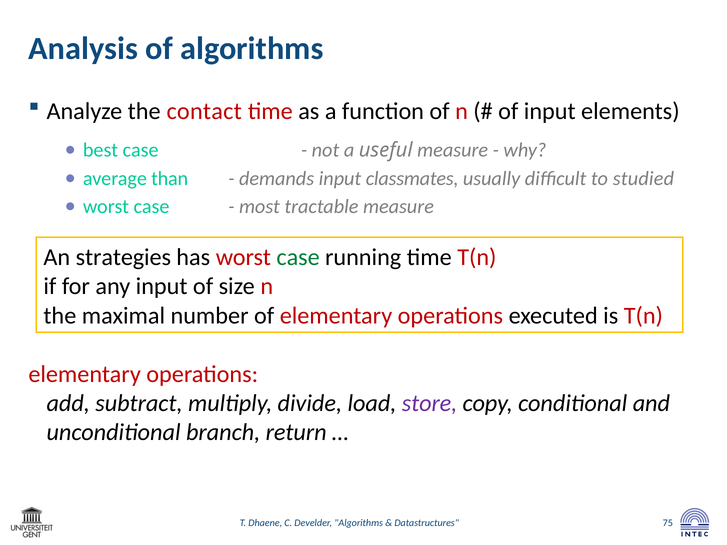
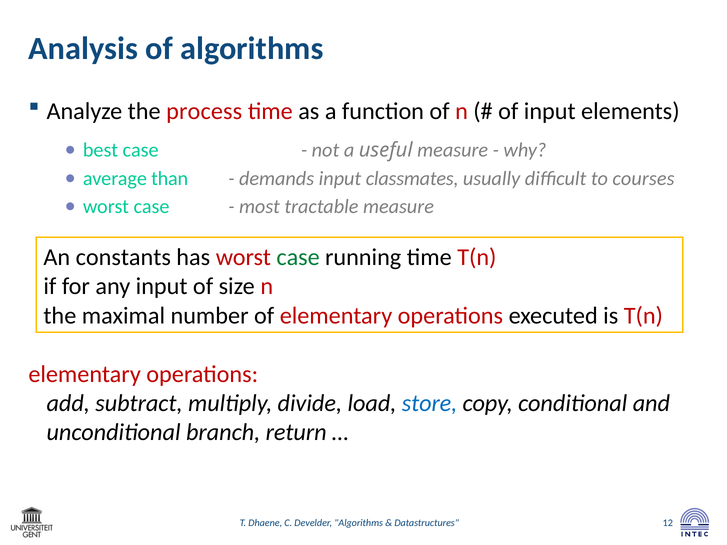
contact: contact -> process (204, 111)
studied: studied -> courses (643, 179)
strategies: strategies -> constants (123, 258)
store colour: purple -> blue (430, 403)
75: 75 -> 12 (668, 523)
